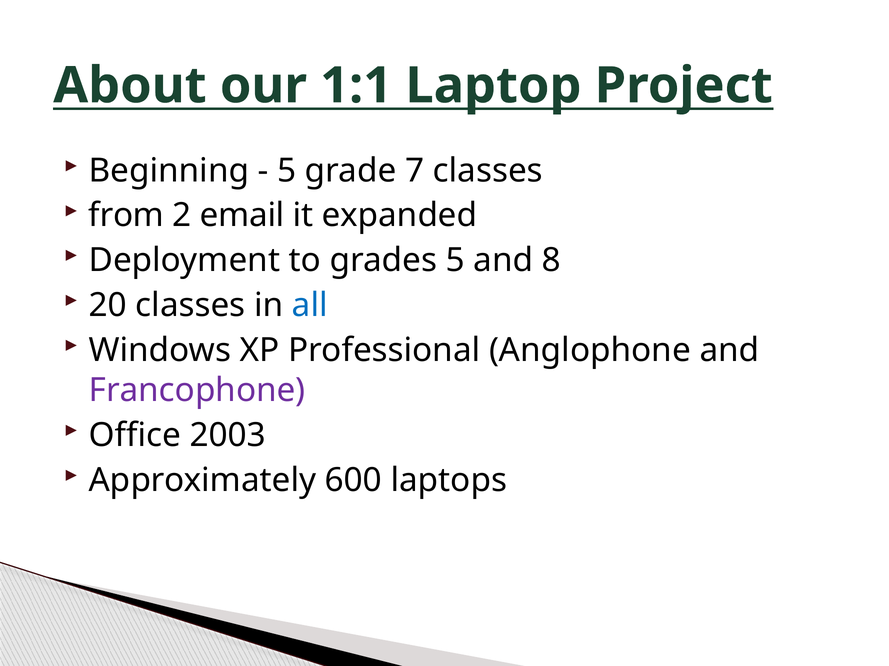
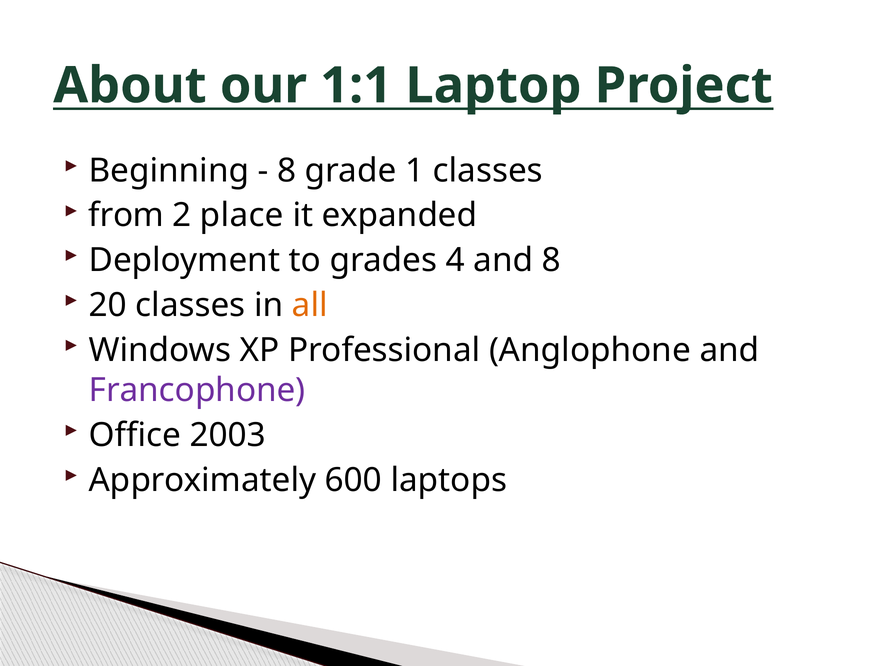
5: 5 -> 8 (287, 171)
7: 7 -> 1 (415, 171)
email: email -> place (242, 216)
grades 5: 5 -> 4 (455, 261)
all colour: blue -> orange (310, 306)
